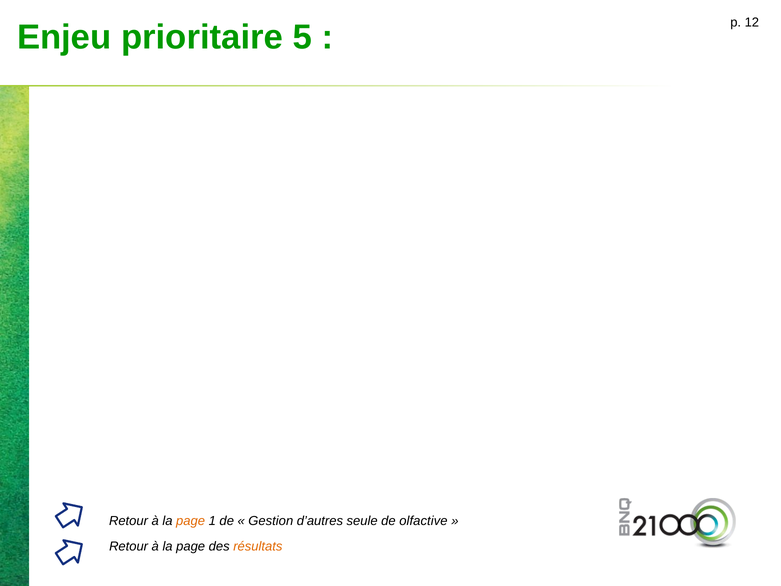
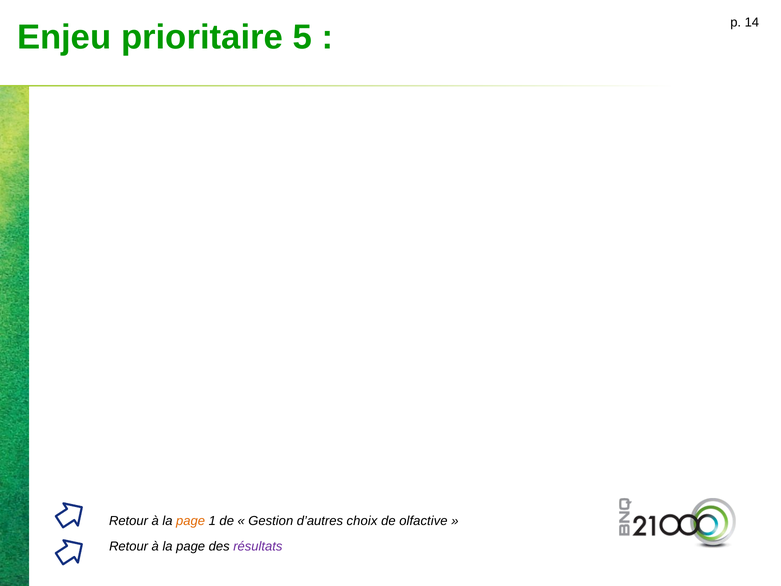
12: 12 -> 14 (752, 22)
seule: seule -> choix (362, 521)
résultats colour: orange -> purple (258, 546)
